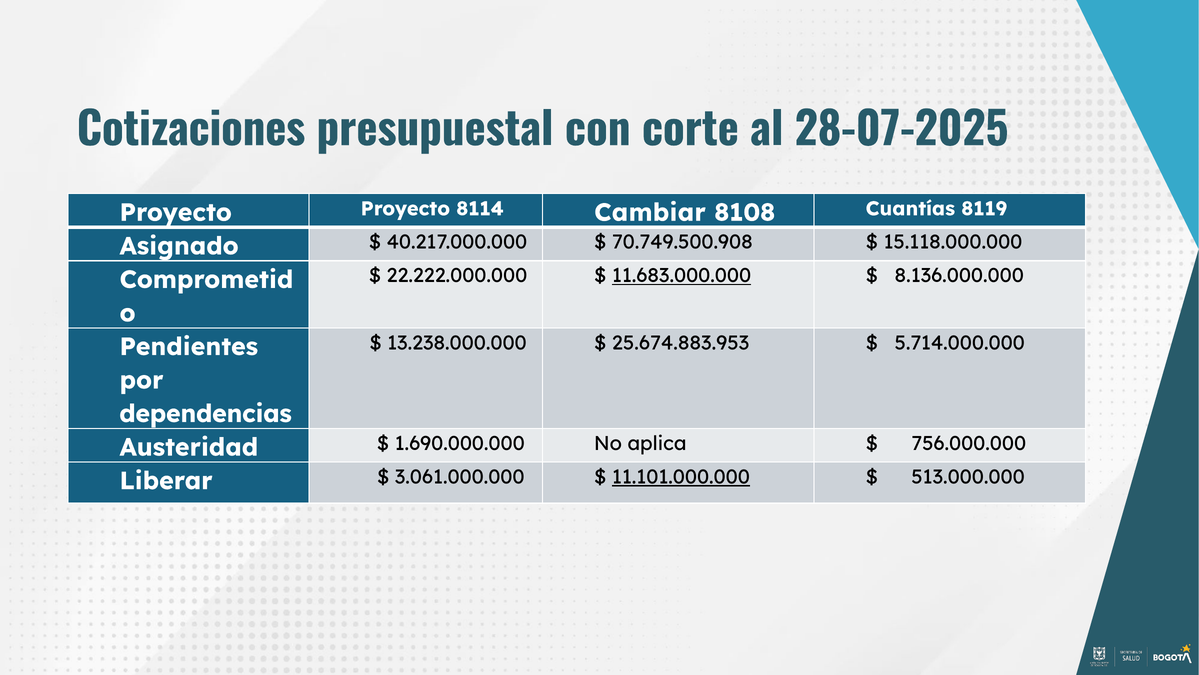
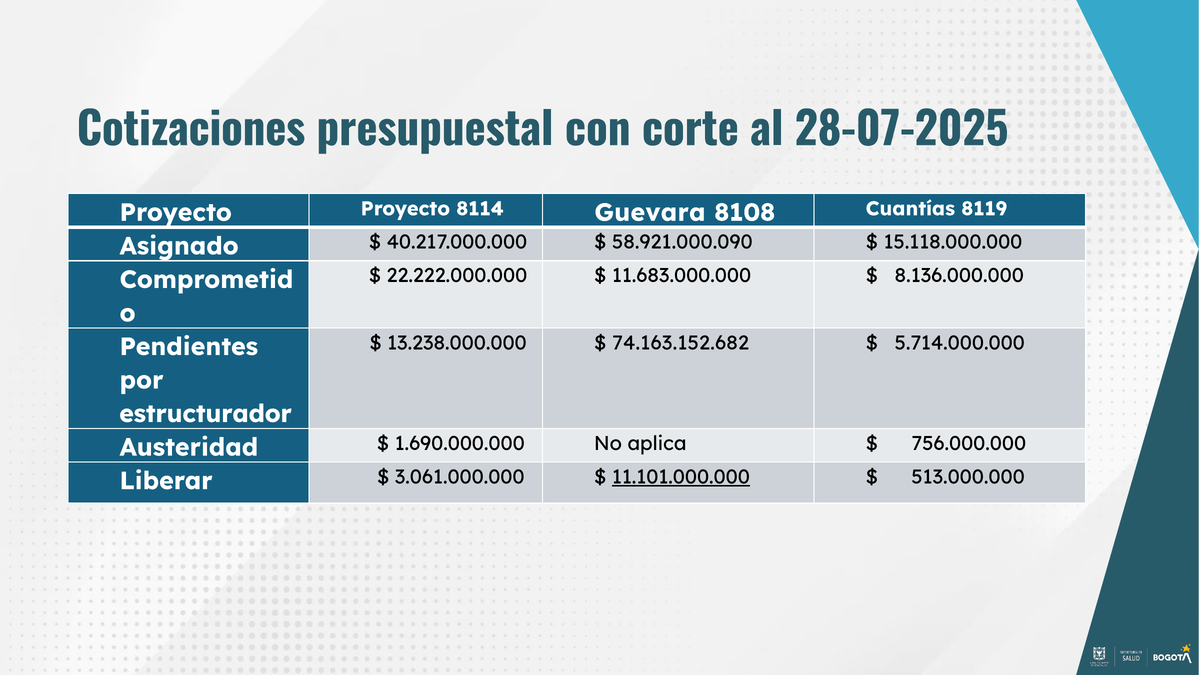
Cambiar: Cambiar -> Guevara (650, 212)
70.749.500.908: 70.749.500.908 -> 58.921.000.090 (682, 242)
11.683.000.000 underline: present -> none (682, 276)
25.674.883.953: 25.674.883.953 -> 74.163.152.682 (681, 343)
dependencias: dependencias -> estructurador (206, 413)
